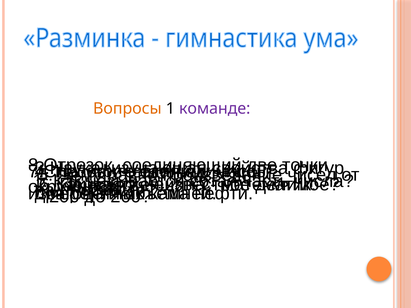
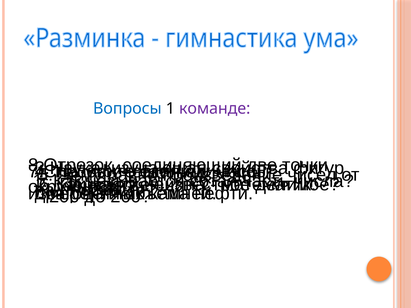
Вопросы colour: orange -> blue (127, 109)
